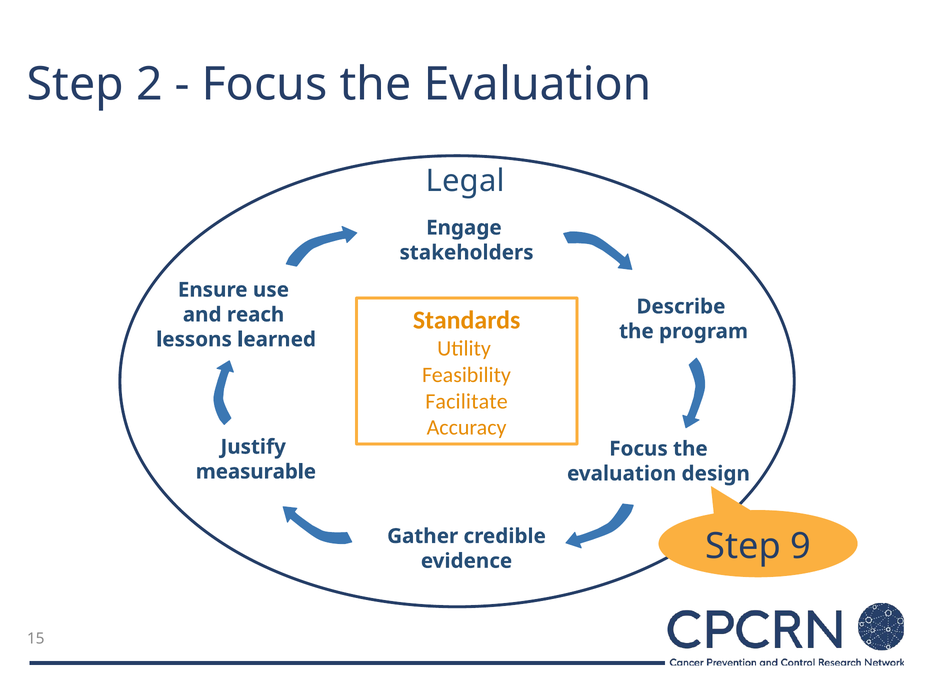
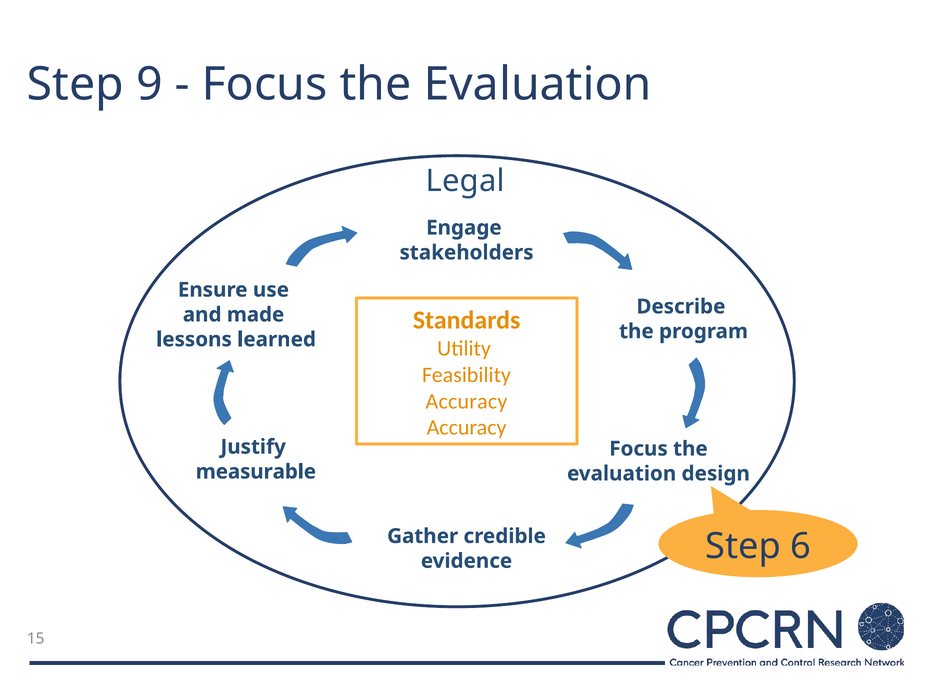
2: 2 -> 9 (149, 84)
reach: reach -> made (256, 315)
Facilitate: Facilitate -> Accuracy (466, 401)
9: 9 -> 6 (800, 546)
